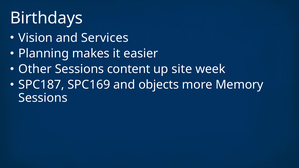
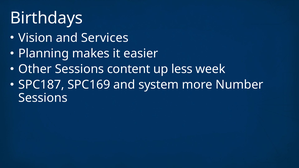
site: site -> less (182, 69)
objects: objects -> system (159, 85)
Memory: Memory -> Number (239, 85)
